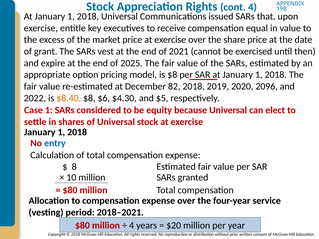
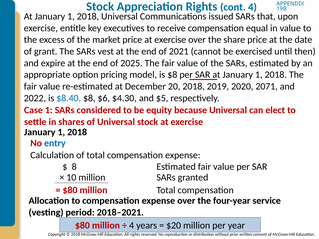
82: 82 -> 20 (174, 87)
2096: 2096 -> 2071 (267, 87)
$8.40 colour: orange -> blue (69, 98)
